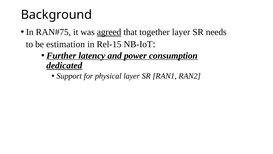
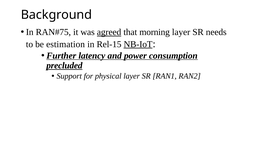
together: together -> morning (155, 32)
NB-IoT underline: none -> present (138, 44)
dedicated: dedicated -> precluded (64, 65)
